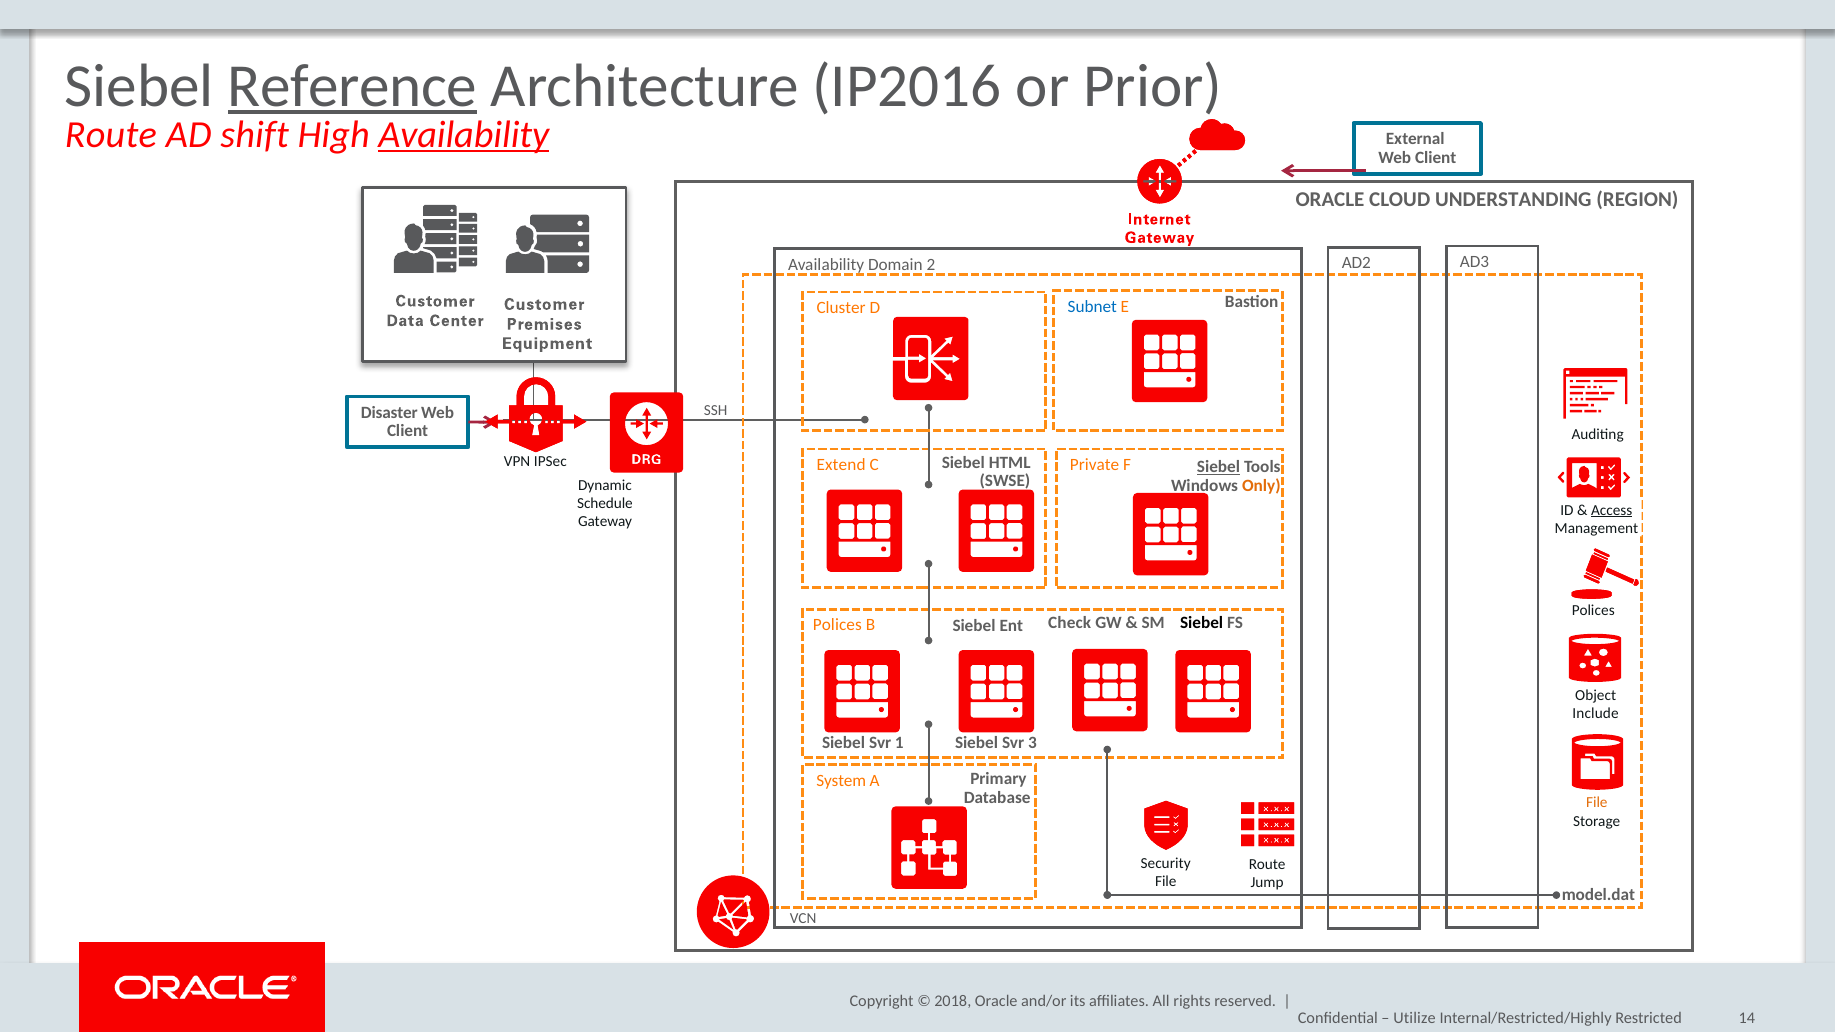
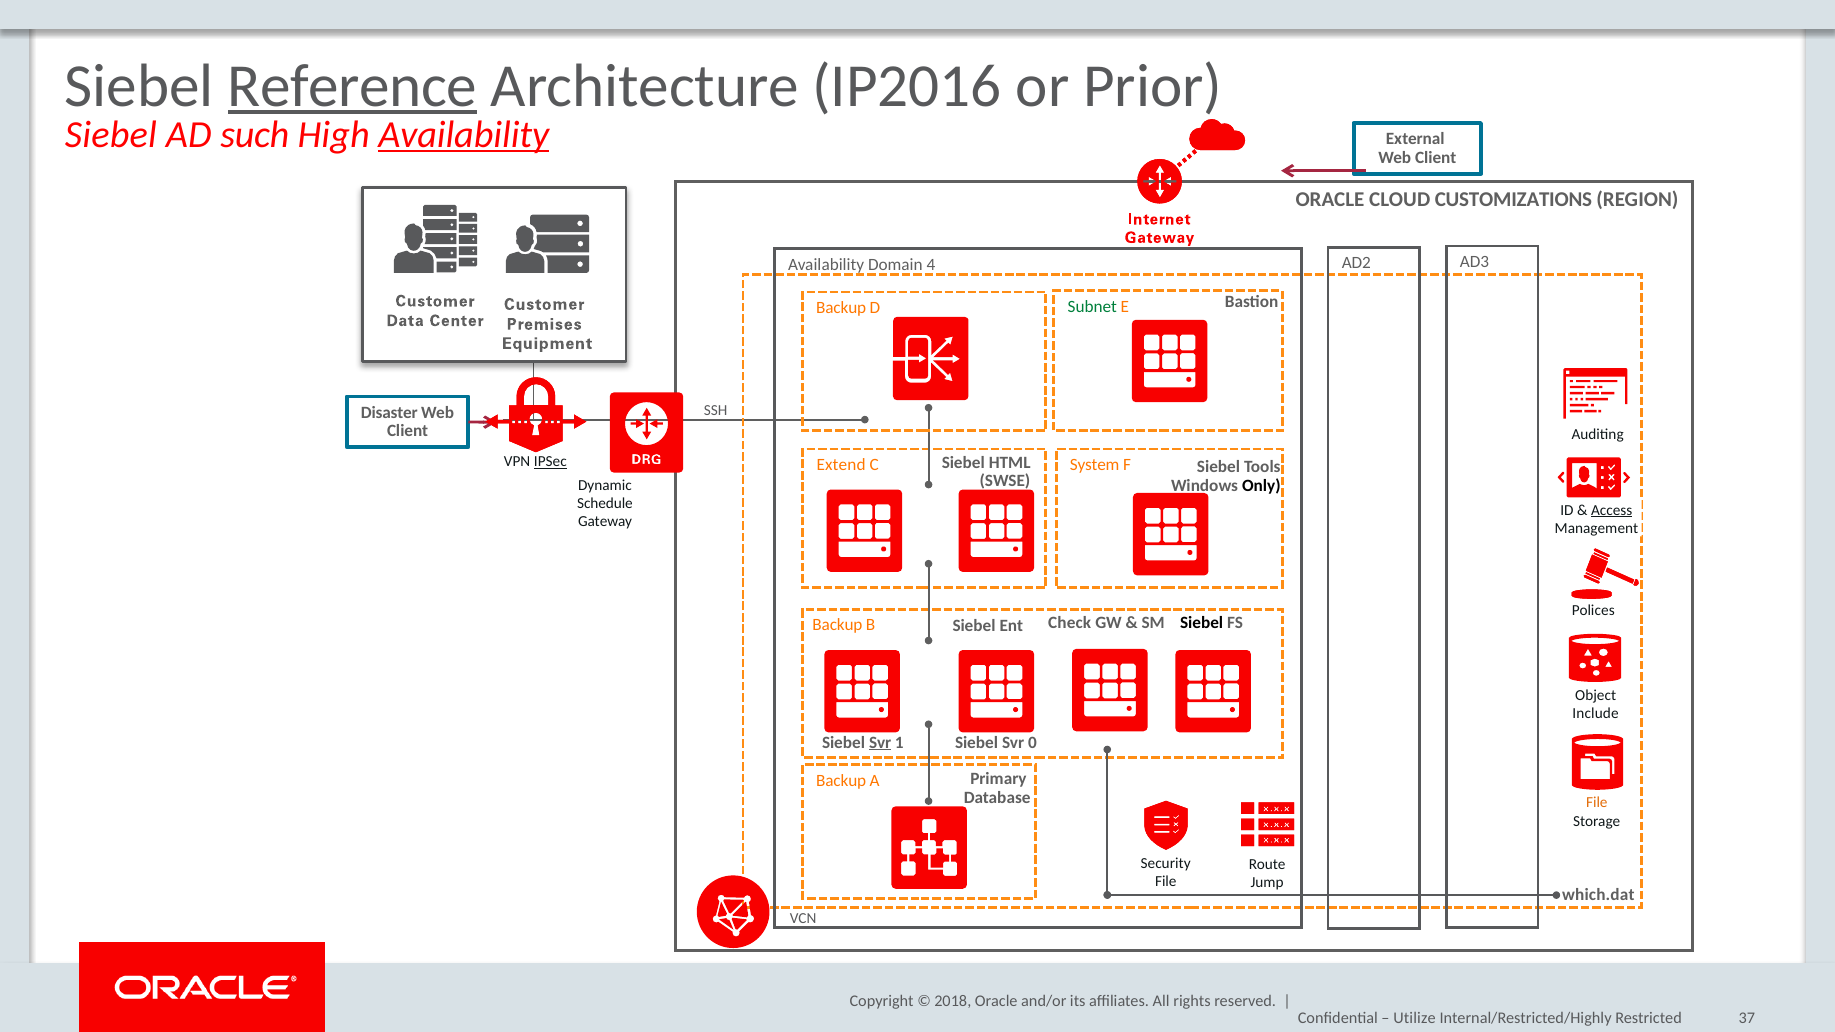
Route: Route -> Siebel (111, 135)
shift: shift -> such (255, 135)
UNDERSTANDING: UNDERSTANDING -> CUSTOMIZATIONS (1513, 200)
2: 2 -> 4 (931, 265)
Subnet colour: blue -> green (1092, 307)
Cluster: Cluster -> Backup (841, 308)
IPSec underline: none -> present (550, 462)
Private: Private -> System (1095, 465)
Siebel underline: present -> none (1218, 467)
Only colour: orange -> black (1261, 486)
Polices: Polices -> Backup (837, 625)
Svr underline: none -> present (880, 743)
3: 3 -> 0 (1032, 743)
System: System -> Backup (841, 781)
model.dat: model.dat -> which.dat (1598, 895)
14: 14 -> 37 (1747, 1019)
